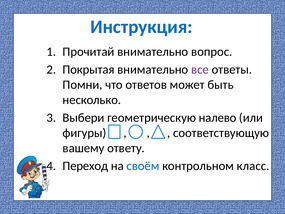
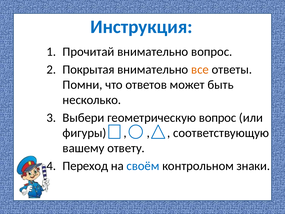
все colour: purple -> orange (200, 69)
геометрическую налево: налево -> вопрос (218, 118)
класс: класс -> знаки (253, 166)
